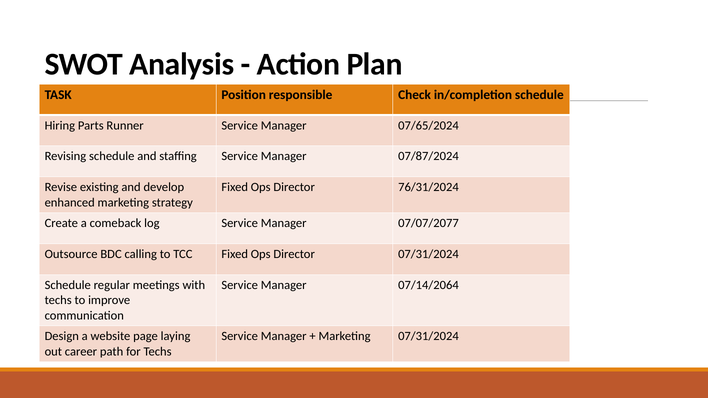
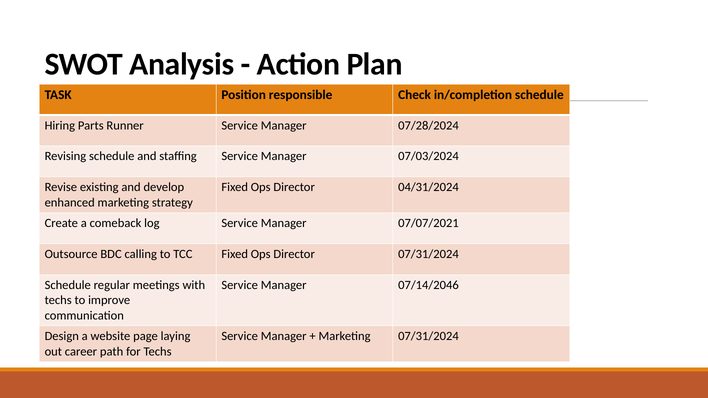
07/65/2024: 07/65/2024 -> 07/28/2024 (428, 125)
07/87/2024: 07/87/2024 -> 07/03/2024 (428, 156)
76/31/2024: 76/31/2024 -> 04/31/2024 (428, 187)
07/07/2077: 07/07/2077 -> 07/07/2021 (428, 223)
07/14/2064: 07/14/2064 -> 07/14/2046 (428, 285)
